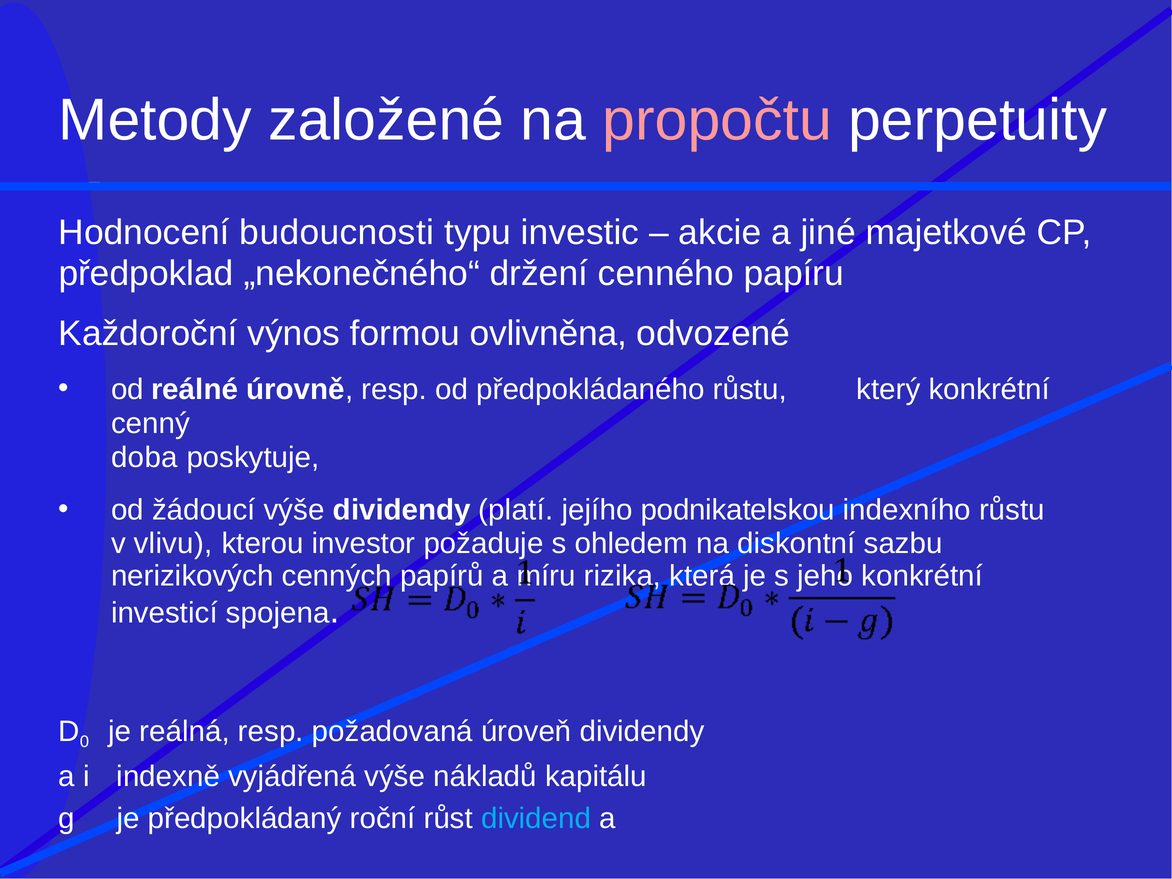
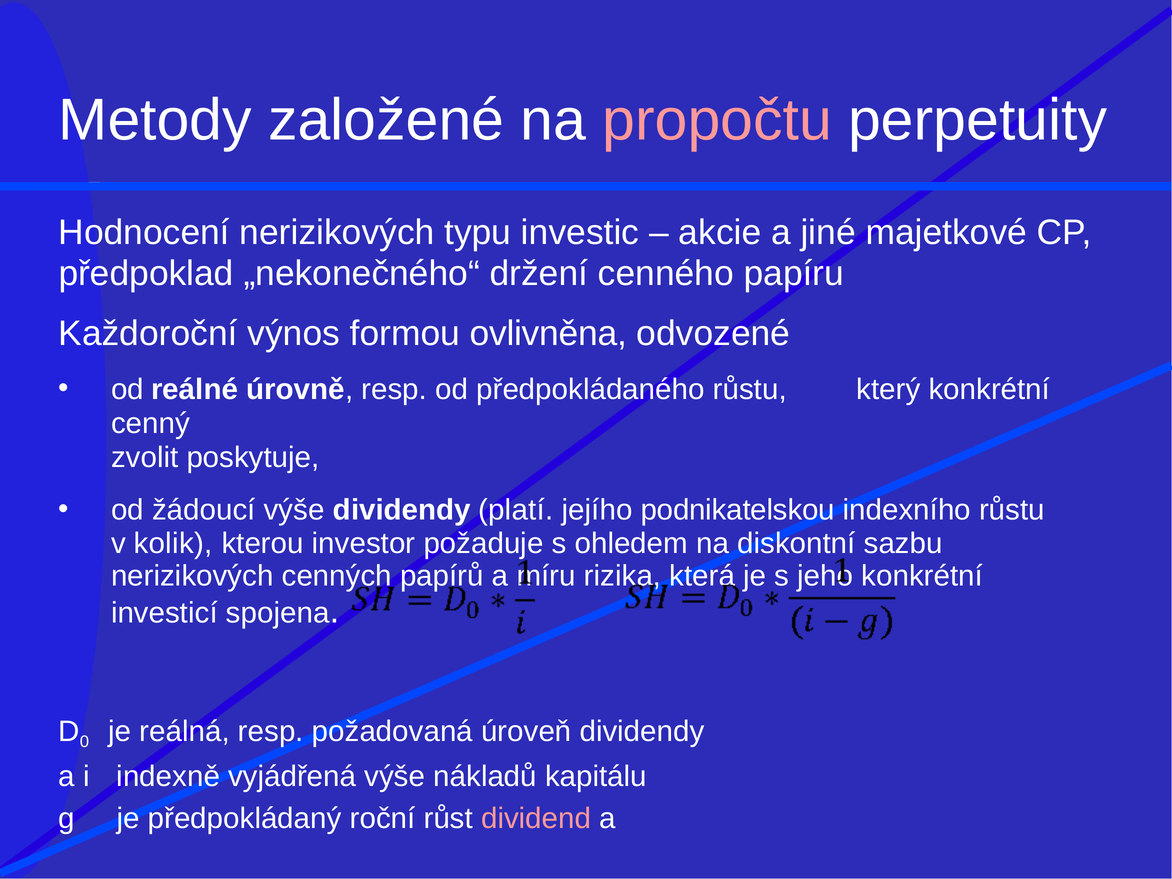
Hodnocení budoucnosti: budoucnosti -> nerizikových (337, 232)
doba: doba -> zvolit (145, 458)
vlivu: vlivu -> kolik (173, 544)
dividend colour: light blue -> pink (536, 818)
